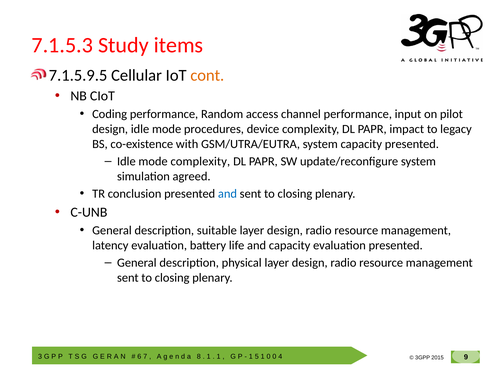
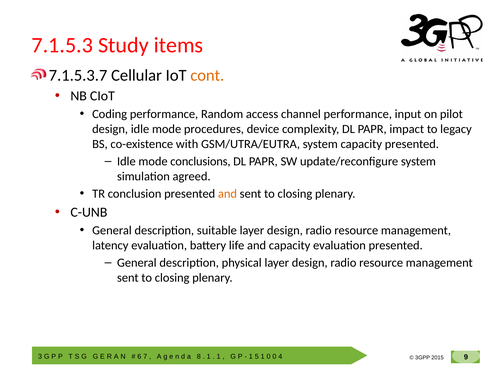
7.1.5.9.5: 7.1.5.9.5 -> 7.1.5.3.7 (78, 75)
mode complexity: complexity -> conclusions (200, 161)
and colour: blue -> orange (227, 194)
